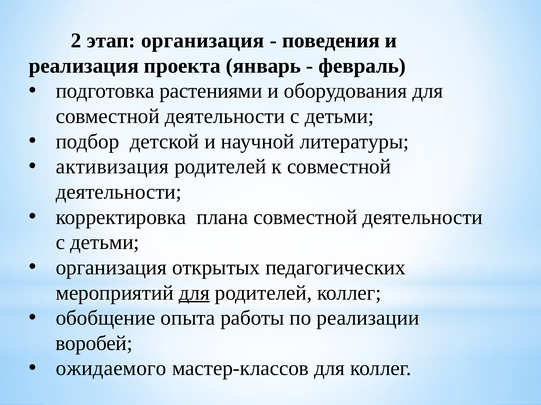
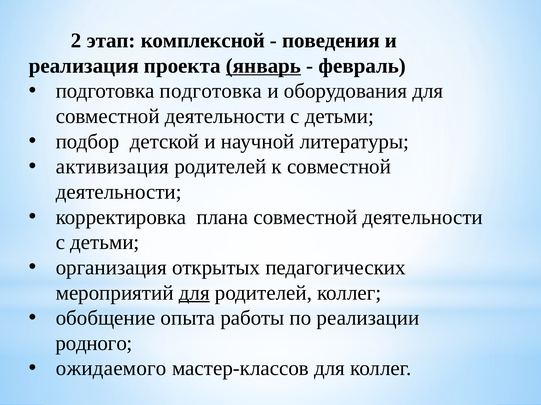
этап организация: организация -> комплексной (203, 41)
январь underline: none -> present (264, 66)
подготовка растениями: растениями -> подготовка (211, 91)
воробей: воробей -> родного (94, 344)
